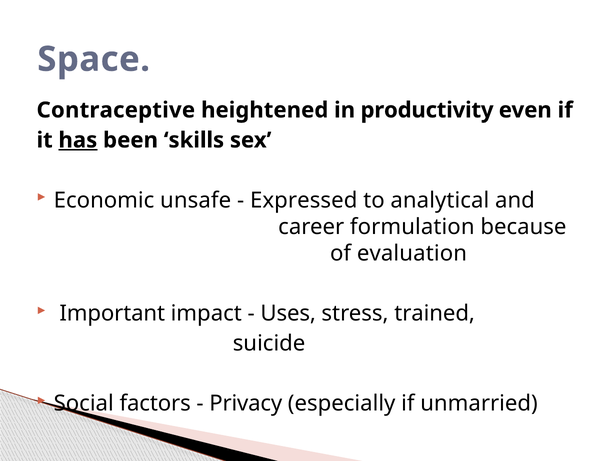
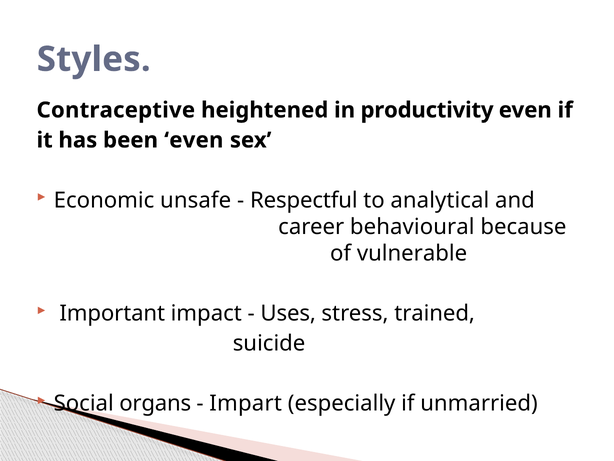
Space: Space -> Styles (94, 59)
has underline: present -> none (78, 140)
been skills: skills -> even (194, 140)
Expressed: Expressed -> Respectful (304, 200)
formulation: formulation -> behavioural (412, 227)
evaluation: evaluation -> vulnerable (412, 253)
factors: factors -> organs (155, 403)
Privacy: Privacy -> Impart (246, 403)
